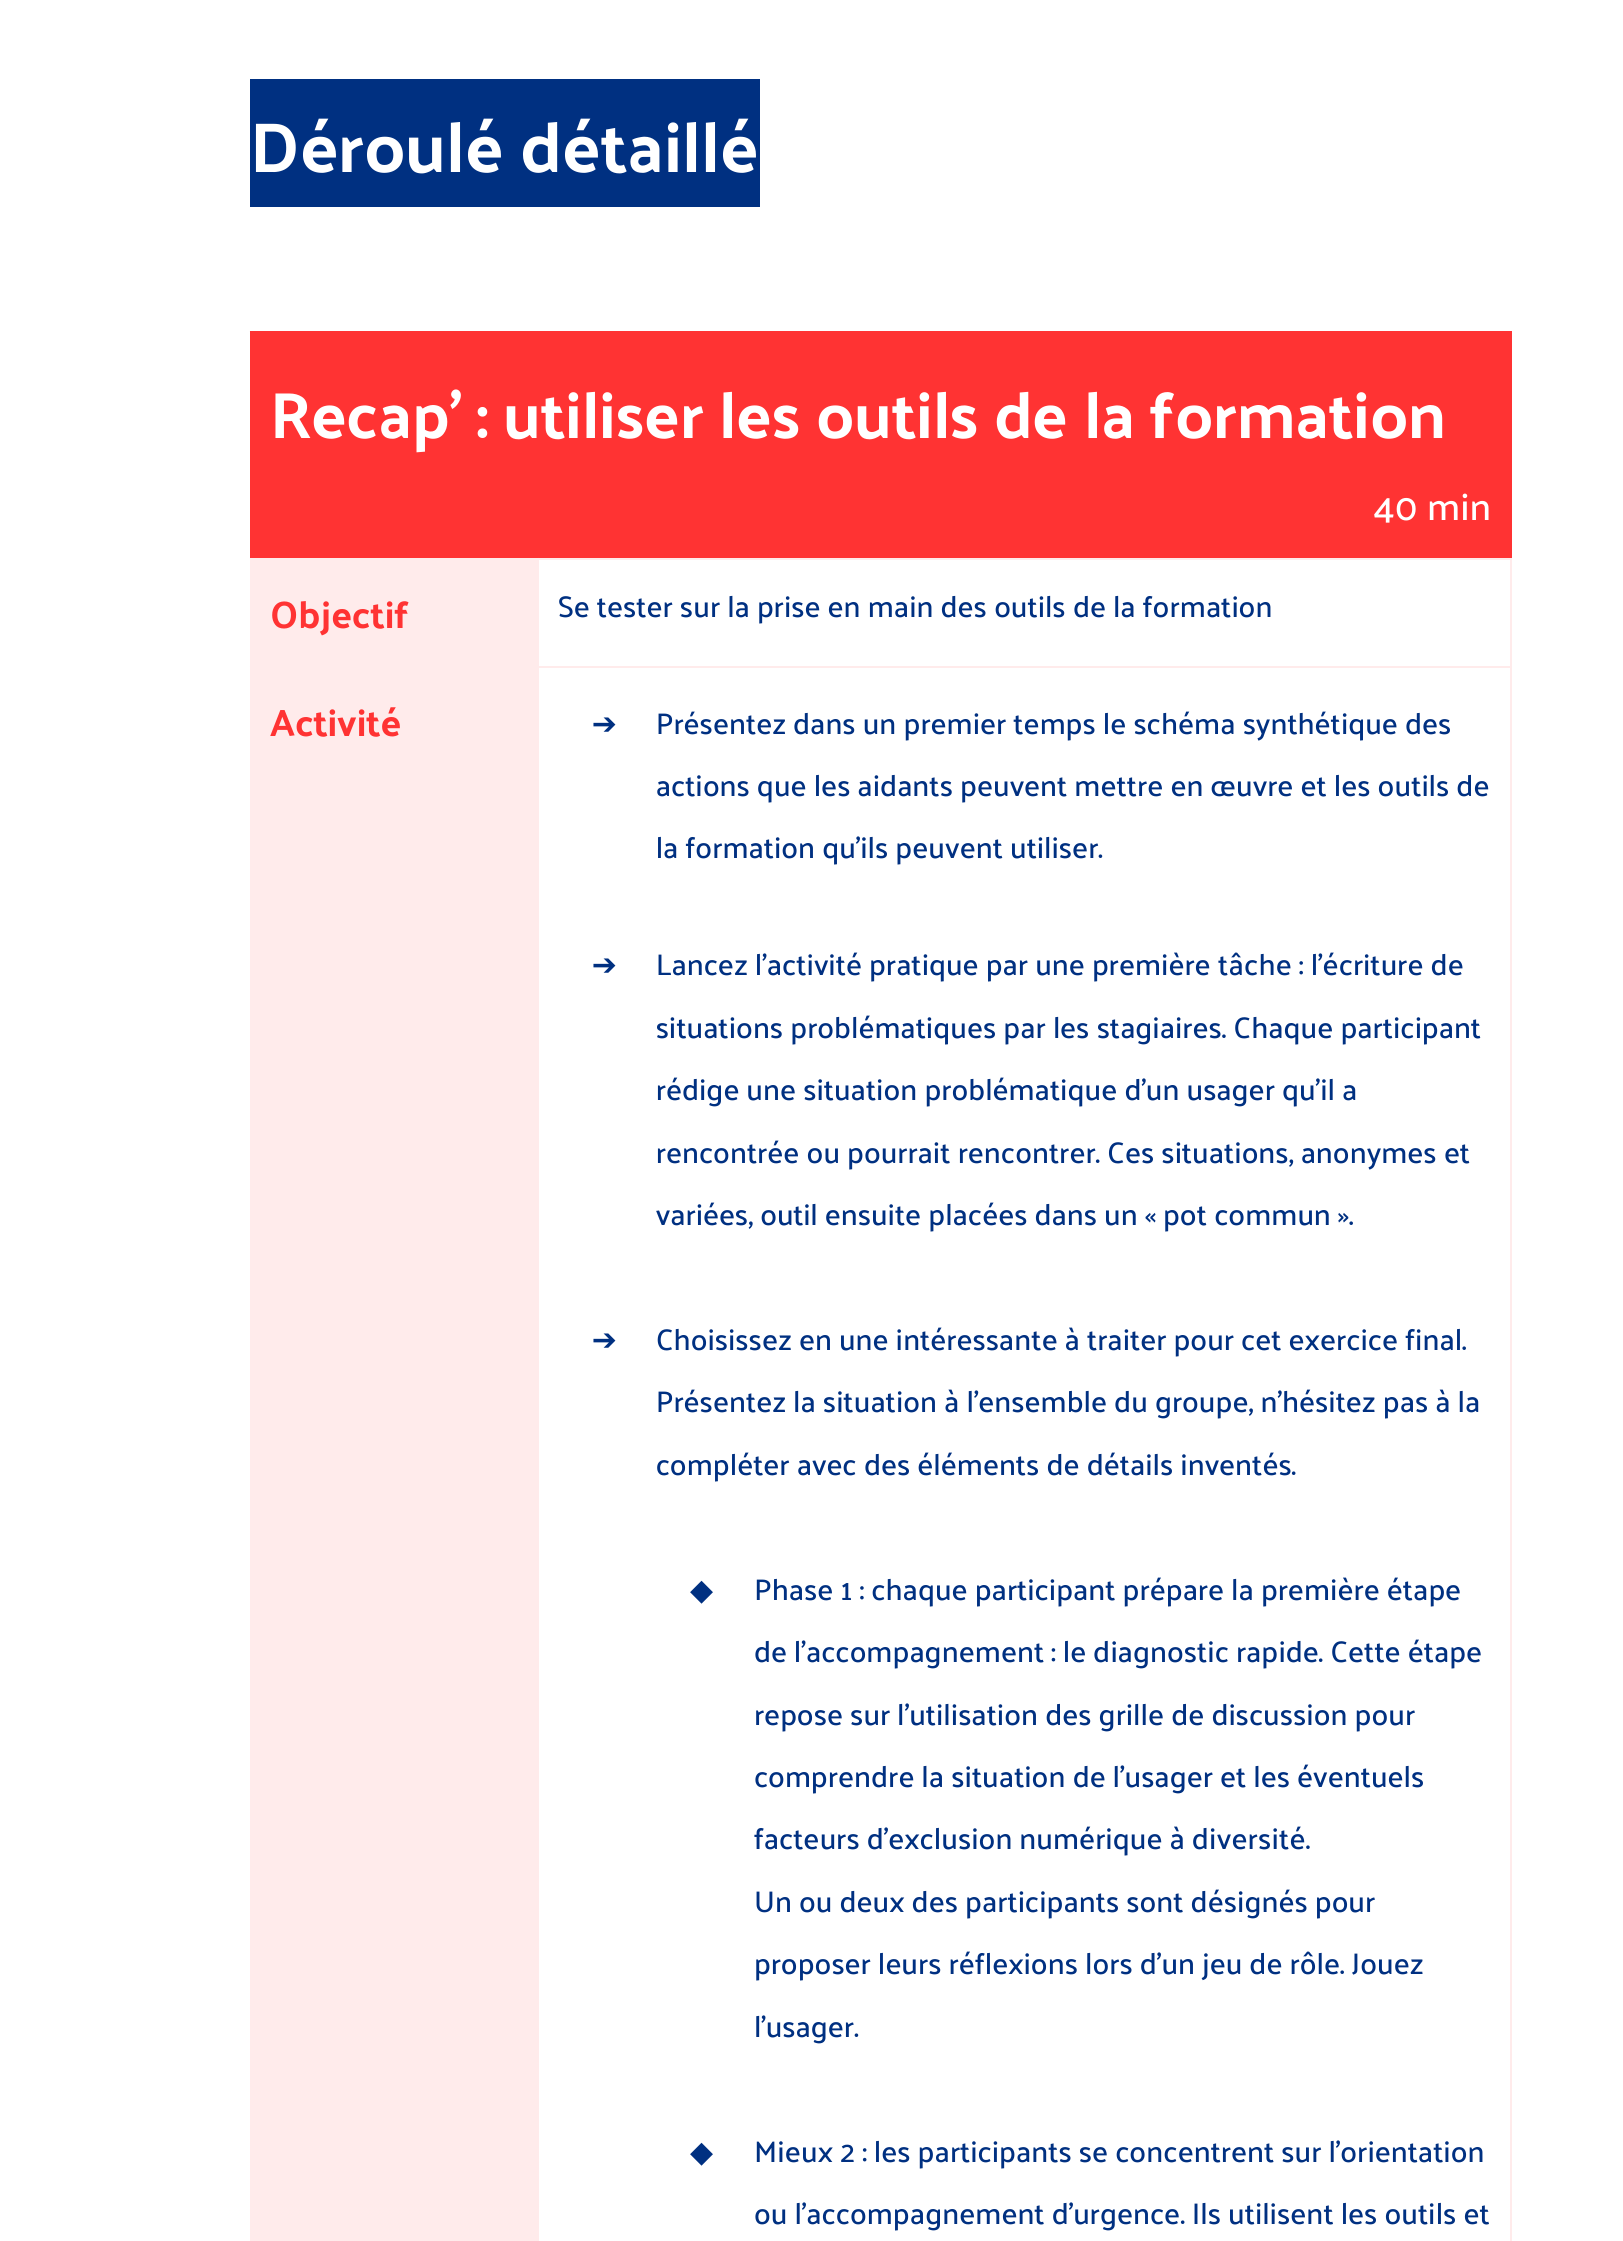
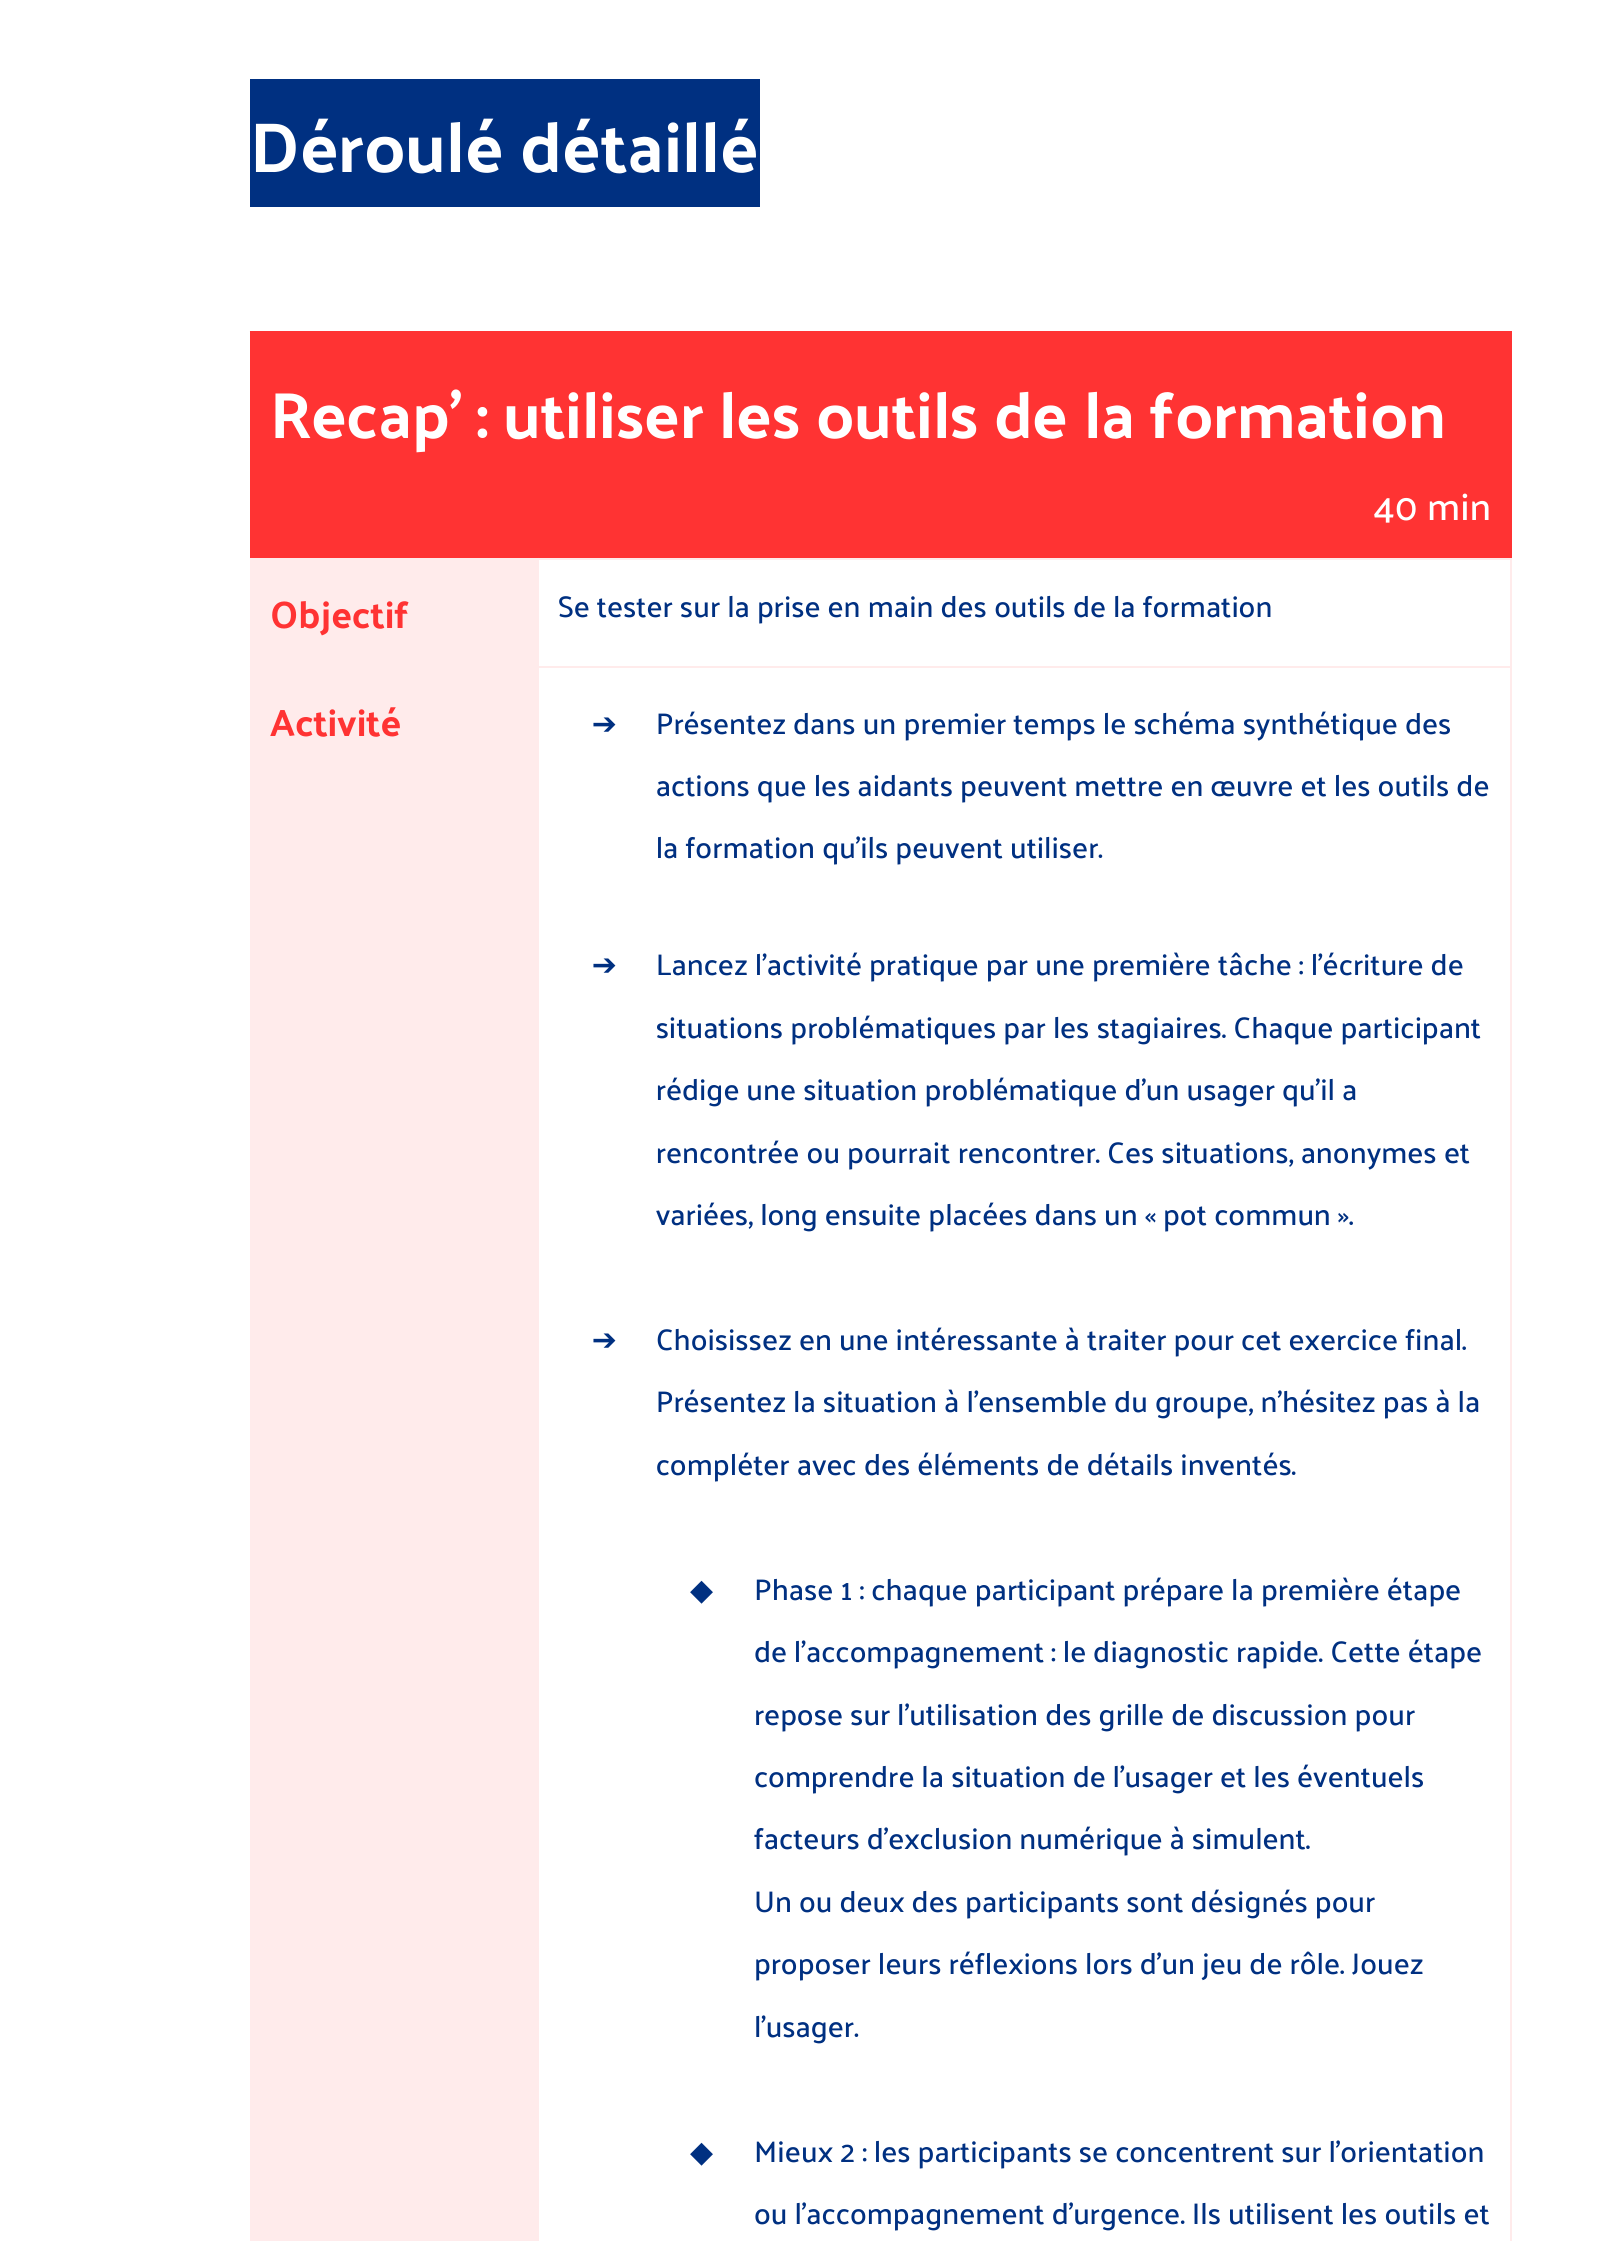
variées outil: outil -> long (789, 1216)
diversité: diversité -> simulent (1251, 1840)
